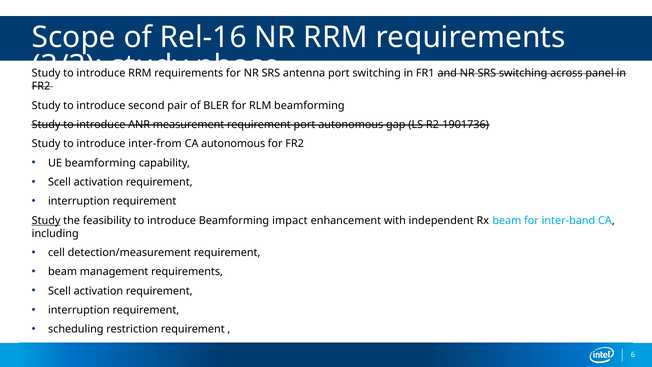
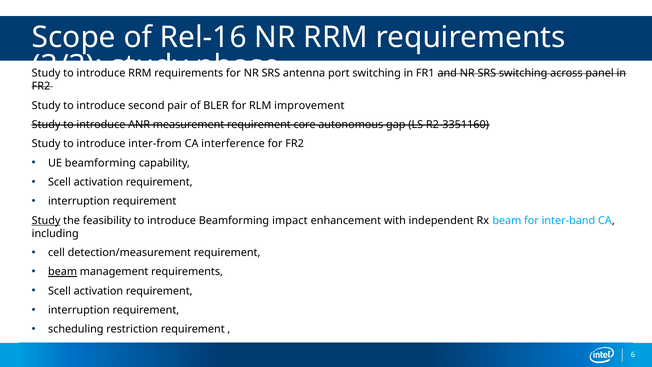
RLM beamforming: beamforming -> improvement (309, 105)
requirement port: port -> core (305, 125)
R2-1901736: R2-1901736 -> R2-3351160 (457, 125)
CA autonomous: autonomous -> interference (233, 144)
beam underline: none -> present (63, 272)
